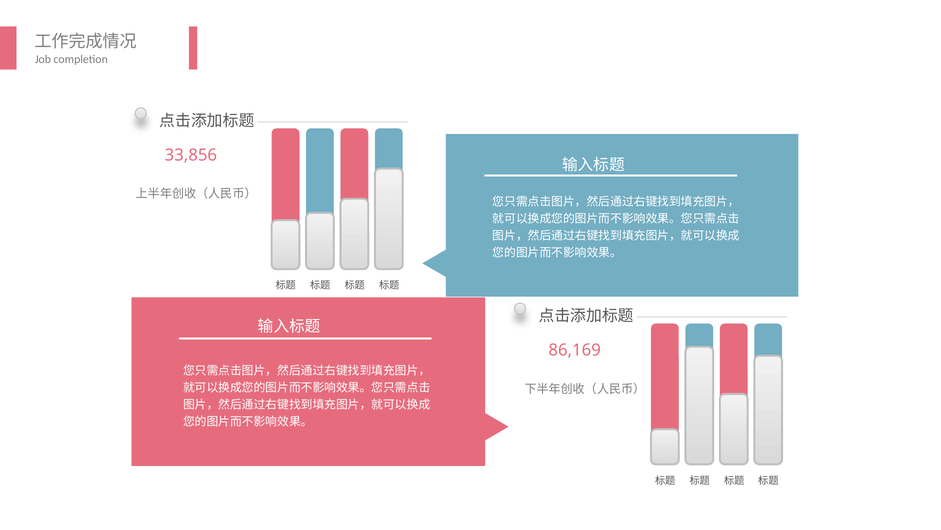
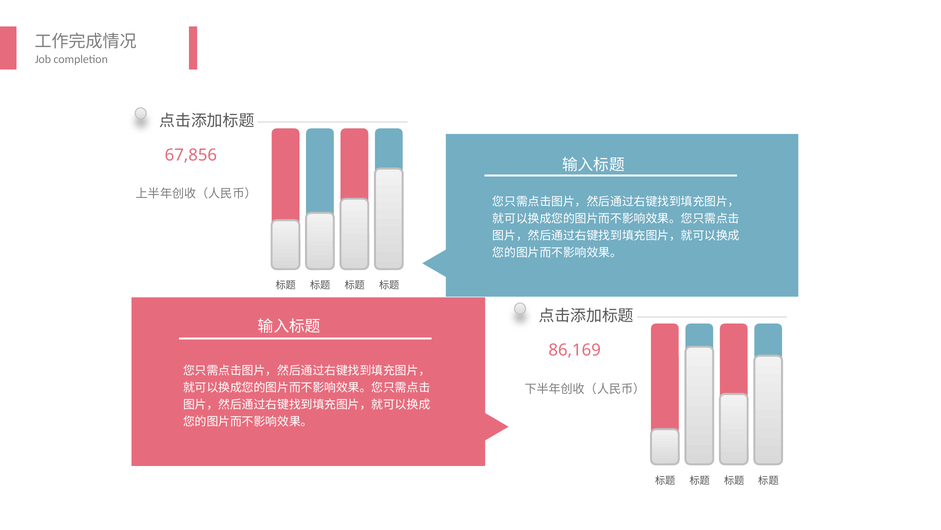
33,856: 33,856 -> 67,856 (191, 155)
